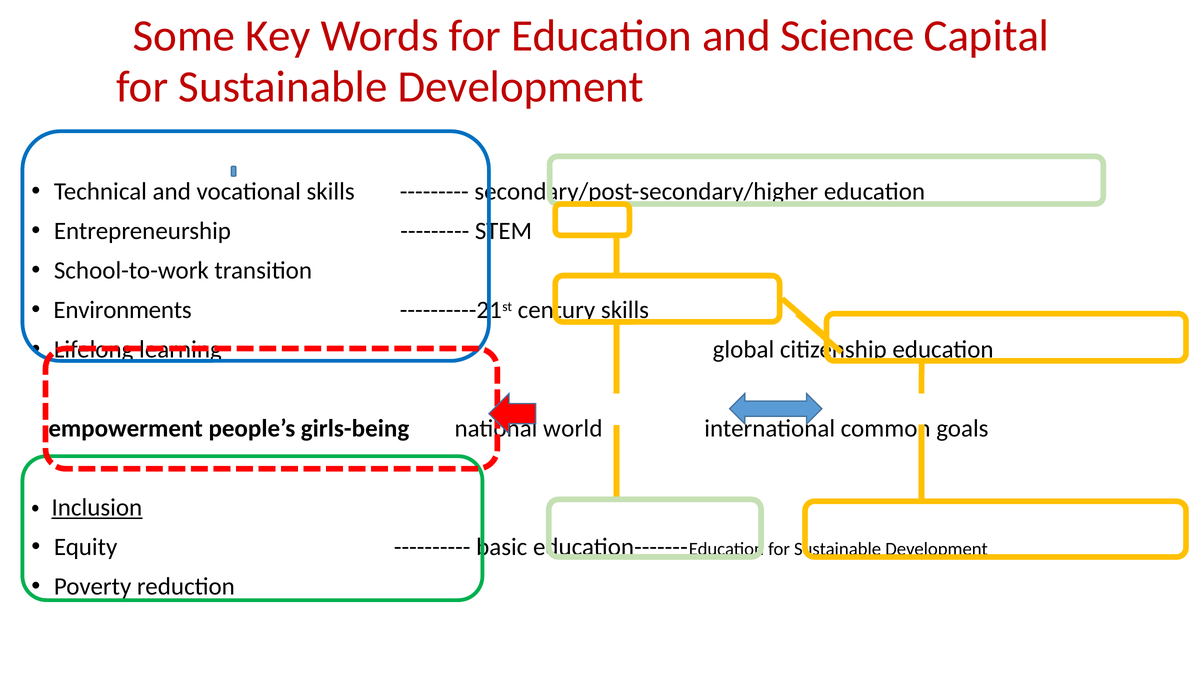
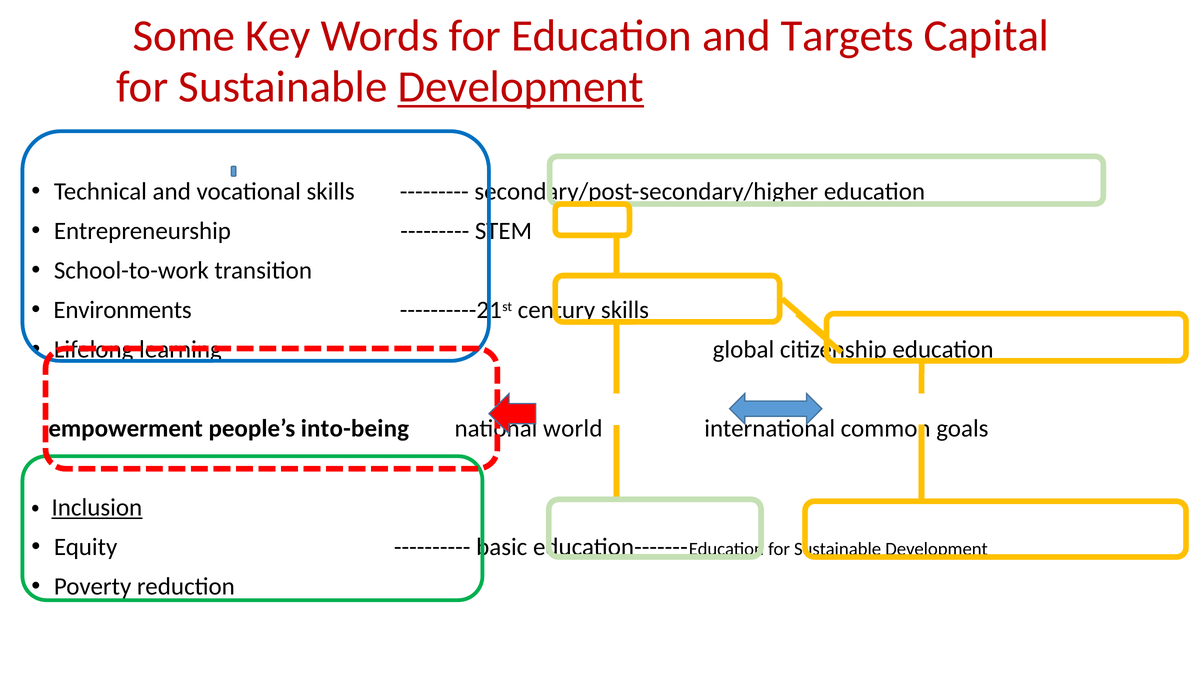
Science: Science -> Targets (847, 36)
Development underline: none -> present (521, 87)
girls-being: girls-being -> into-being (355, 428)
